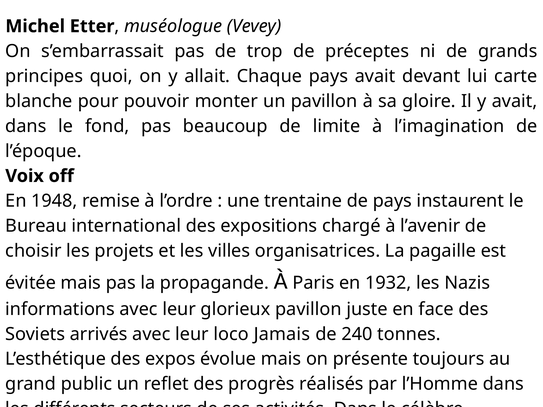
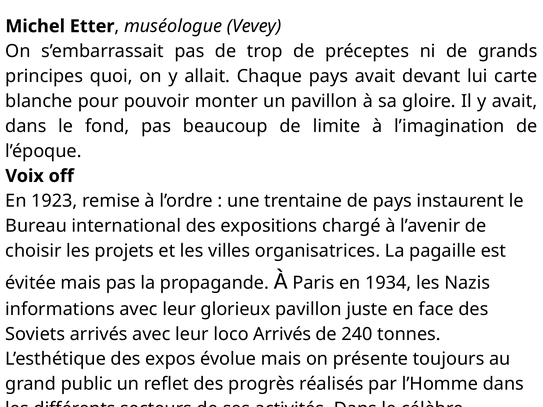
1948: 1948 -> 1923 (54, 201)
1932: 1932 -> 1934 (388, 283)
loco Jamais: Jamais -> Arrivés (282, 334)
